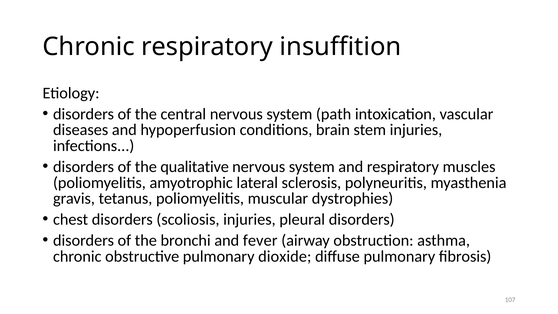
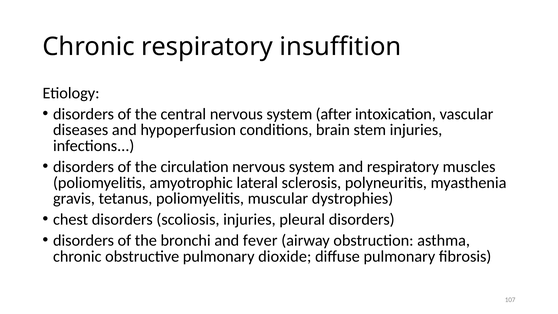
path: path -> after (334, 114)
qualitative: qualitative -> circulation (195, 167)
